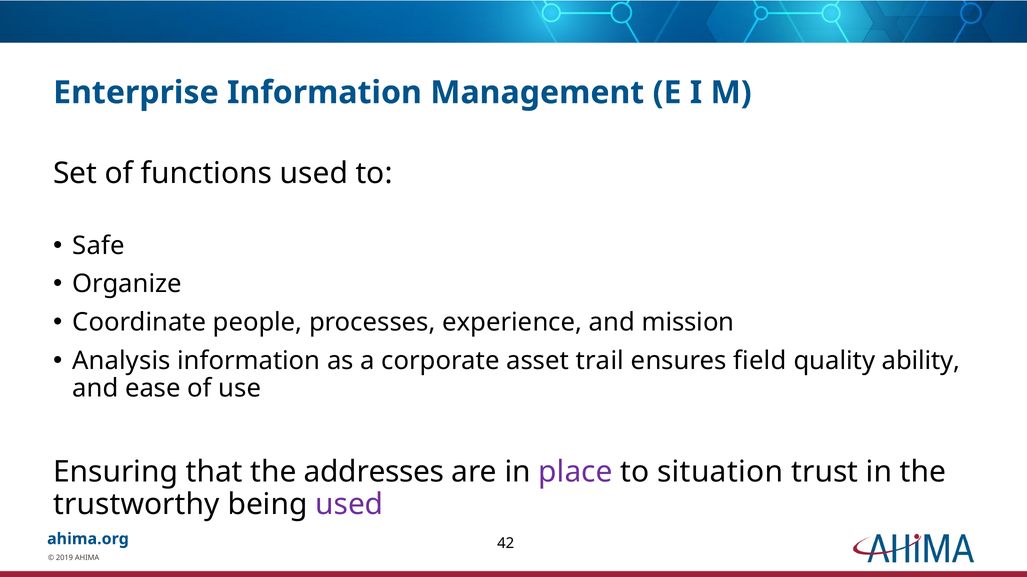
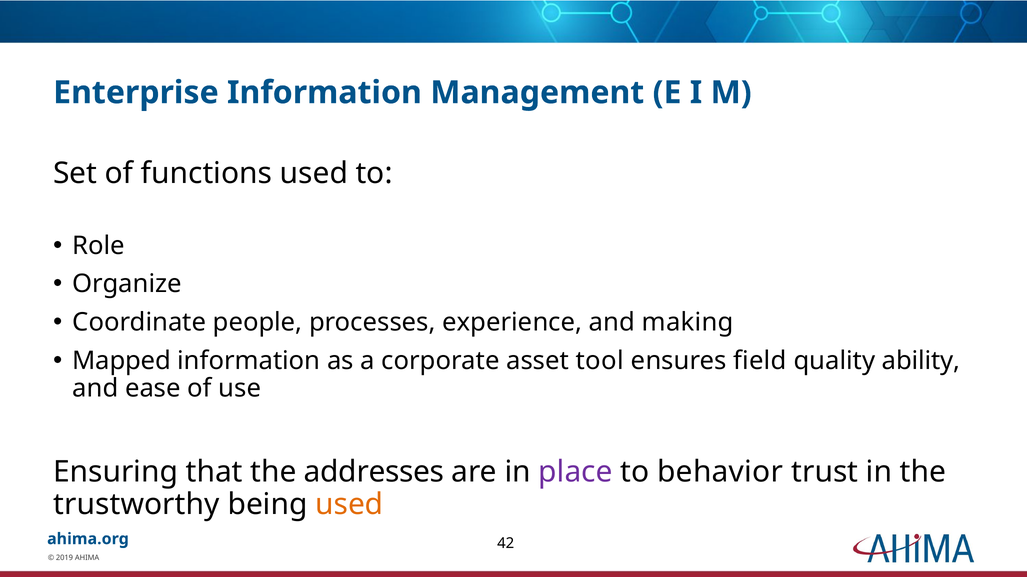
Safe: Safe -> Role (99, 246)
mission: mission -> making (688, 323)
Analysis: Analysis -> Mapped (122, 361)
trail: trail -> tool (600, 361)
situation: situation -> behavior (720, 473)
used colour: purple -> orange (349, 505)
